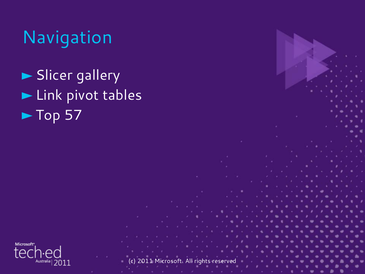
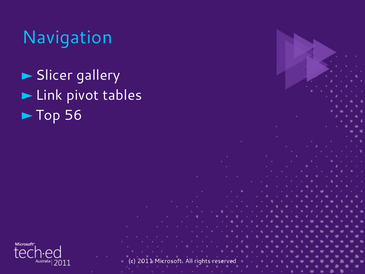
57: 57 -> 56 (73, 115)
